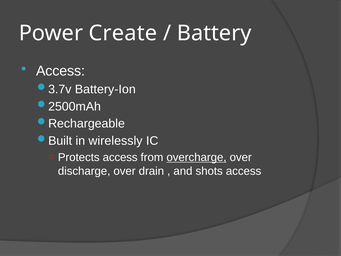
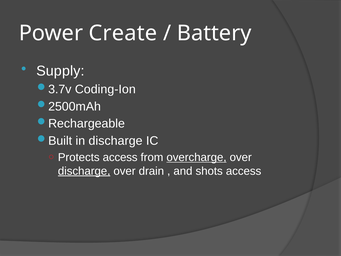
Access: Access -> Supply (60, 71)
Battery-Ion: Battery-Ion -> Coding-Ion (105, 89)
in wirelessly: wirelessly -> discharge (116, 141)
discharge underline: none -> present (84, 171)
